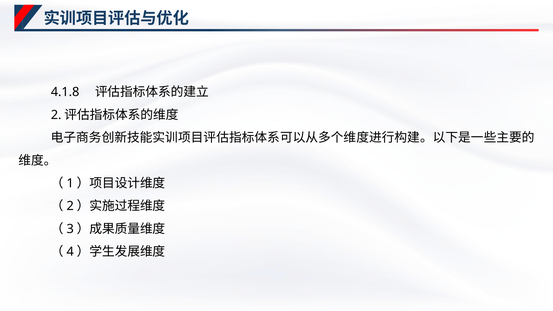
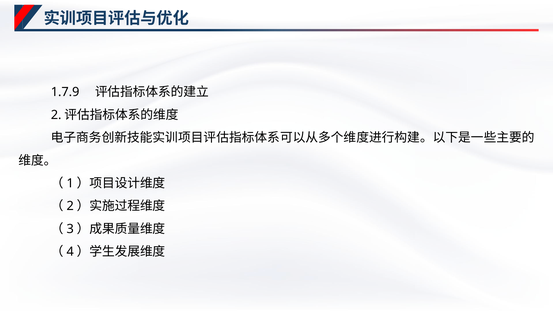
4.1.8: 4.1.8 -> 1.7.9 (65, 92)
